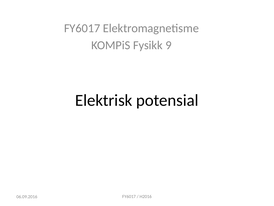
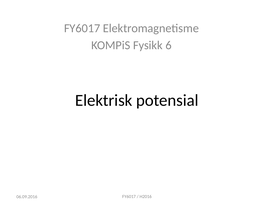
9: 9 -> 6 (169, 45)
